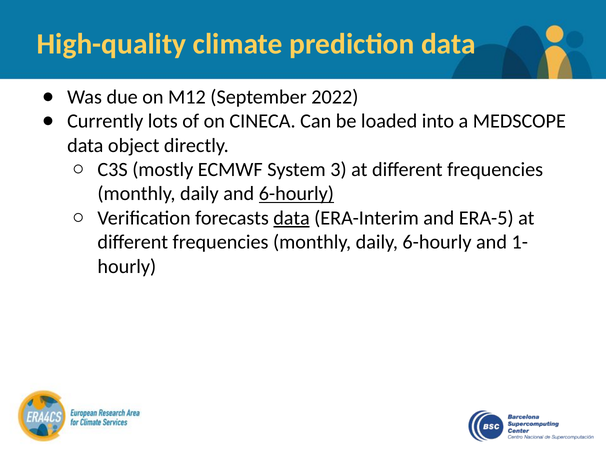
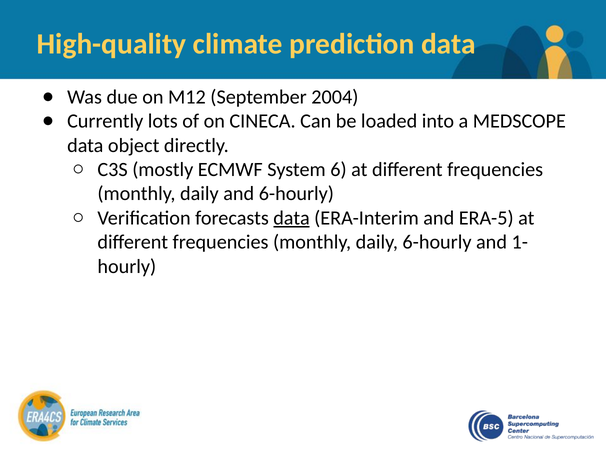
2022: 2022 -> 2004 (335, 97)
3: 3 -> 6 (338, 170)
6-hourly underline: present -> none (296, 194)
